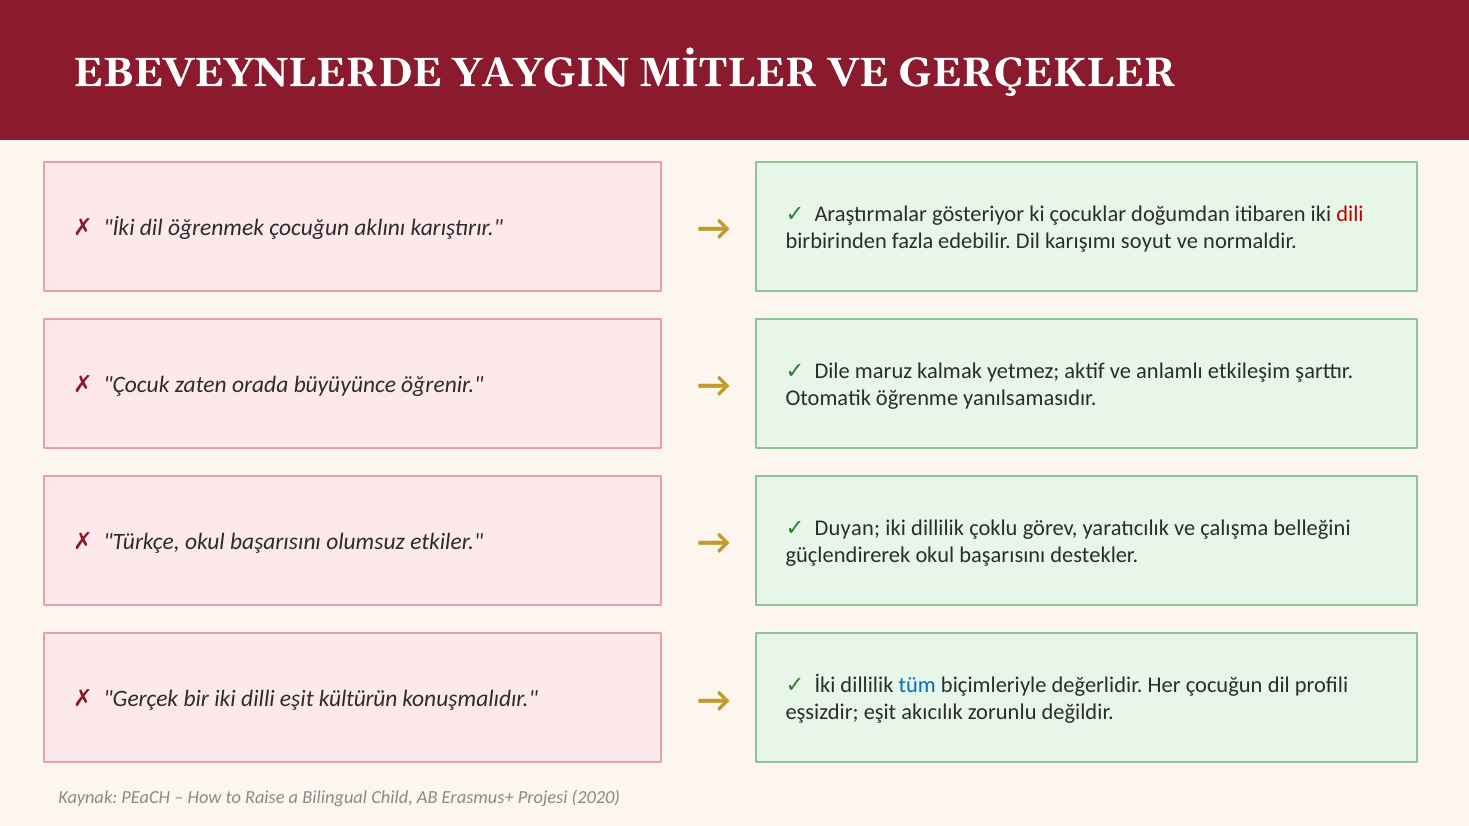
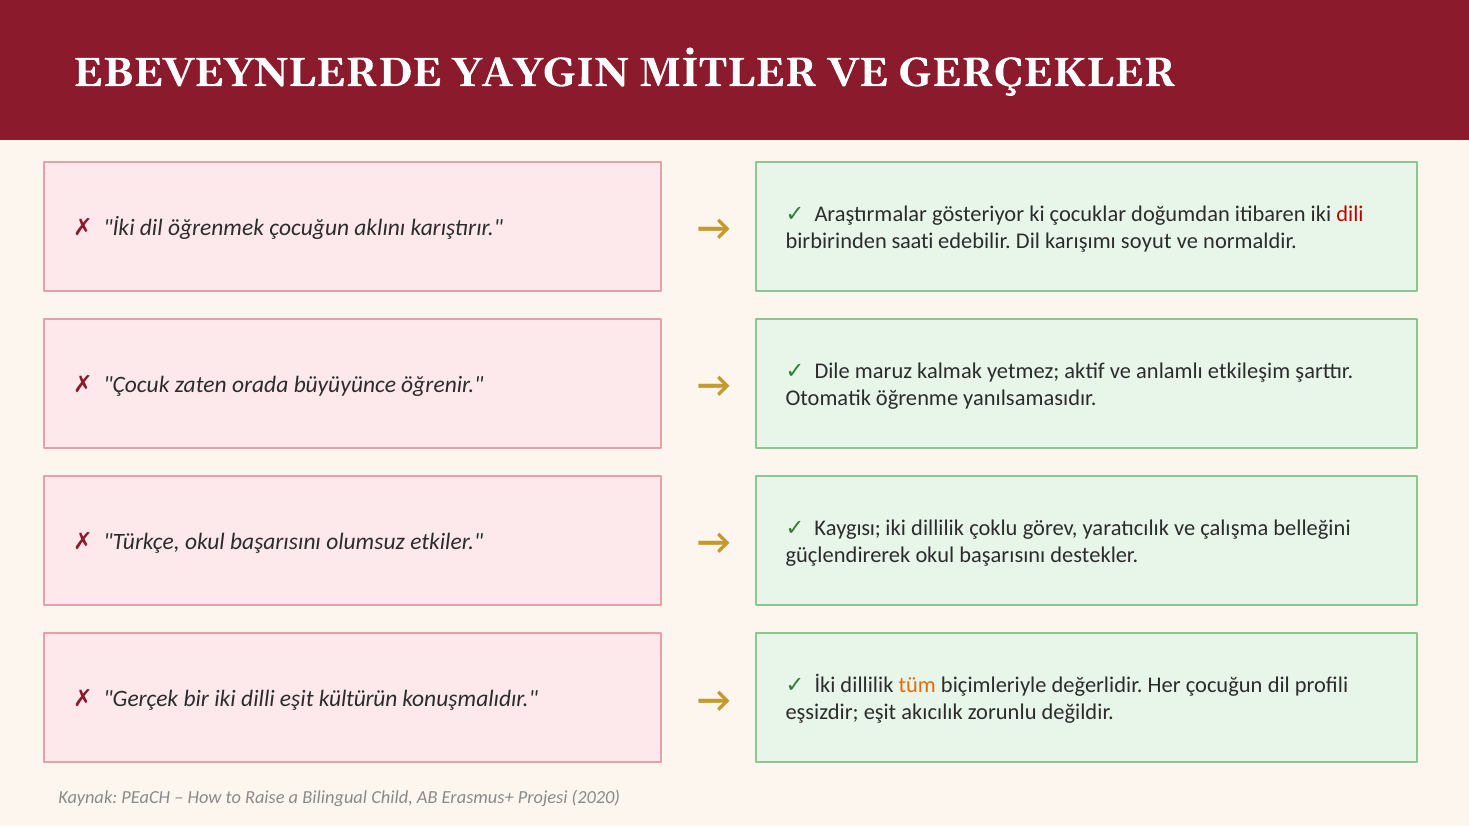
fazla: fazla -> saati (913, 241)
Duyan: Duyan -> Kaygısı (848, 529)
tüm colour: blue -> orange (917, 686)
